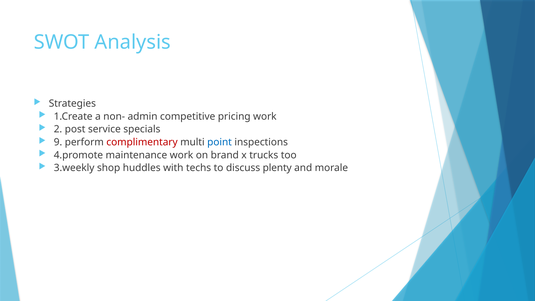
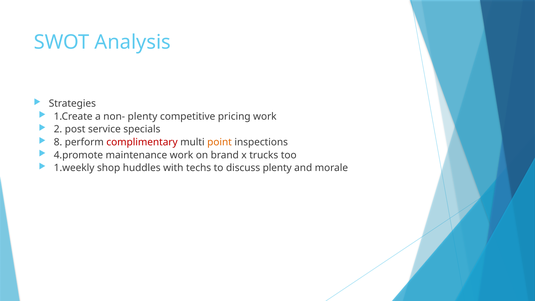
non- admin: admin -> plenty (143, 116)
9: 9 -> 8 (58, 142)
point colour: blue -> orange (220, 142)
3.weekly: 3.weekly -> 1.weekly (74, 168)
